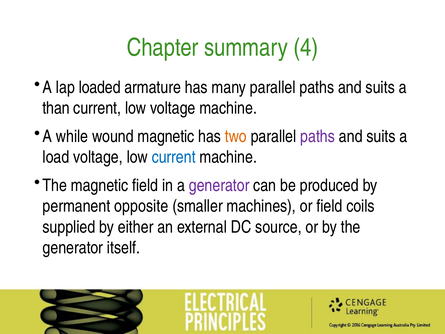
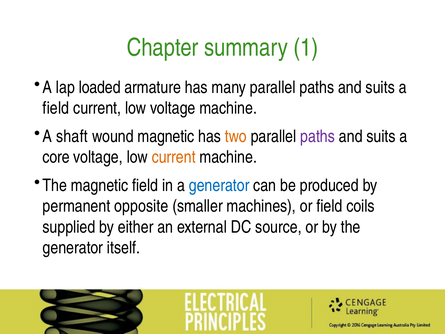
4: 4 -> 1 (306, 48)
than: than -> field (56, 108)
while: while -> shaft (72, 136)
load: load -> core (56, 157)
current colour: blue -> orange (174, 157)
generator colour: purple -> blue (219, 185)
